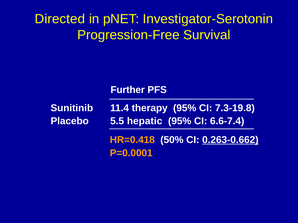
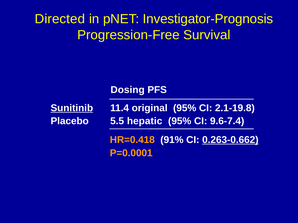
Investigator-Serotonin: Investigator-Serotonin -> Investigator-Prognosis (208, 19)
Further: Further -> Dosing (128, 90)
Sunitinib underline: none -> present (72, 108)
therapy: therapy -> original (150, 108)
7.3-19.8: 7.3-19.8 -> 2.1-19.8 (235, 108)
6.6-7.4: 6.6-7.4 -> 9.6-7.4 (227, 121)
50%: 50% -> 91% (172, 140)
